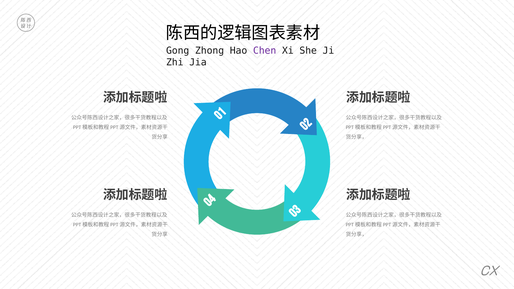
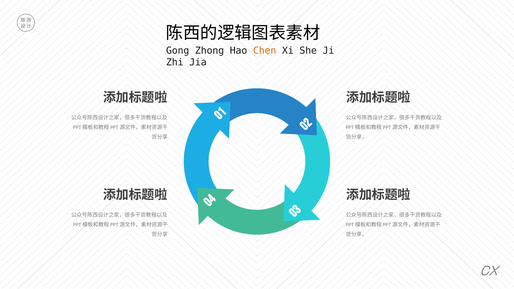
Chen colour: purple -> orange (265, 51)
